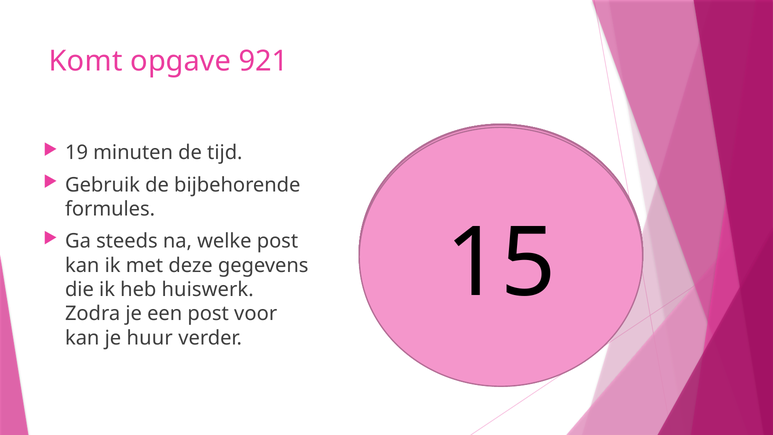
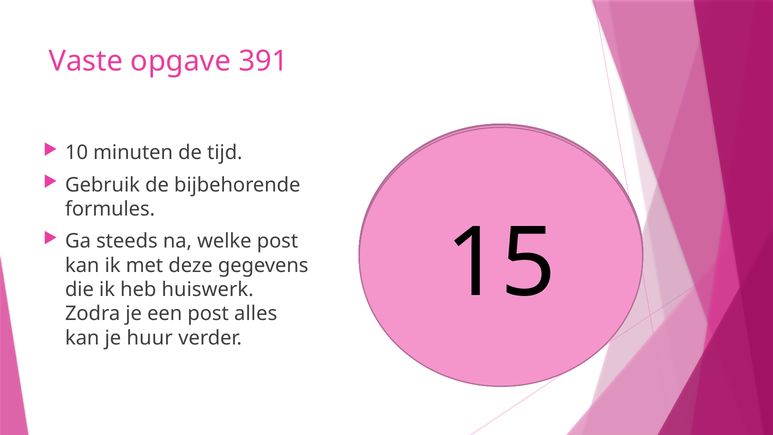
Komt: Komt -> Vaste (86, 61)
921: 921 -> 391 (263, 61)
19: 19 -> 10 (77, 153)
voor: voor -> alles (256, 314)
